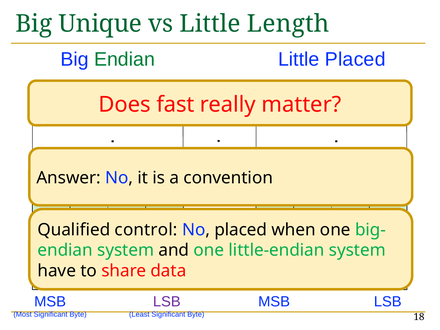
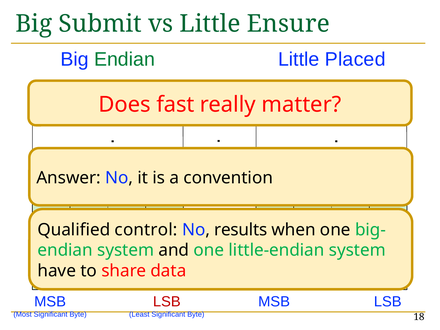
Unique: Unique -> Submit (100, 24)
Length: Length -> Ensure (288, 24)
No placed: placed -> results (241, 230)
LSB colour: purple -> red (167, 302)
